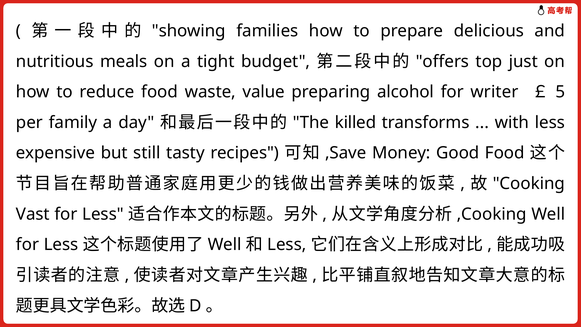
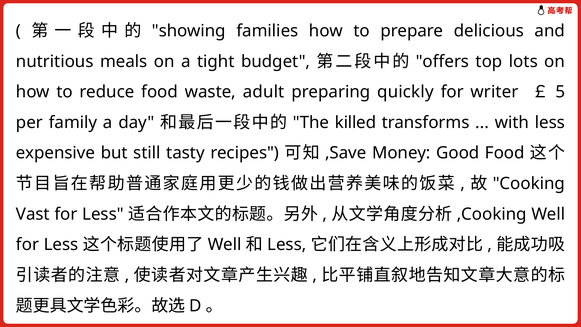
just: just -> lots (523, 61)
value: value -> adult (264, 92)
alcohol: alcohol -> quickly (405, 92)
